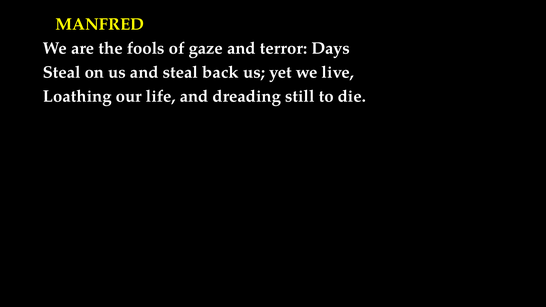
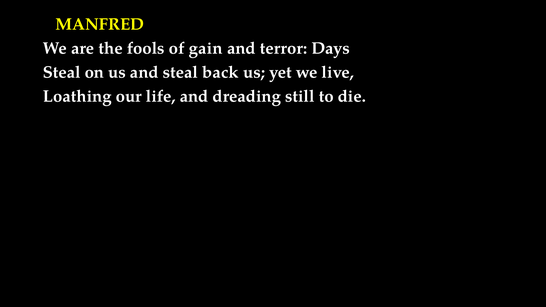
gaze: gaze -> gain (206, 48)
